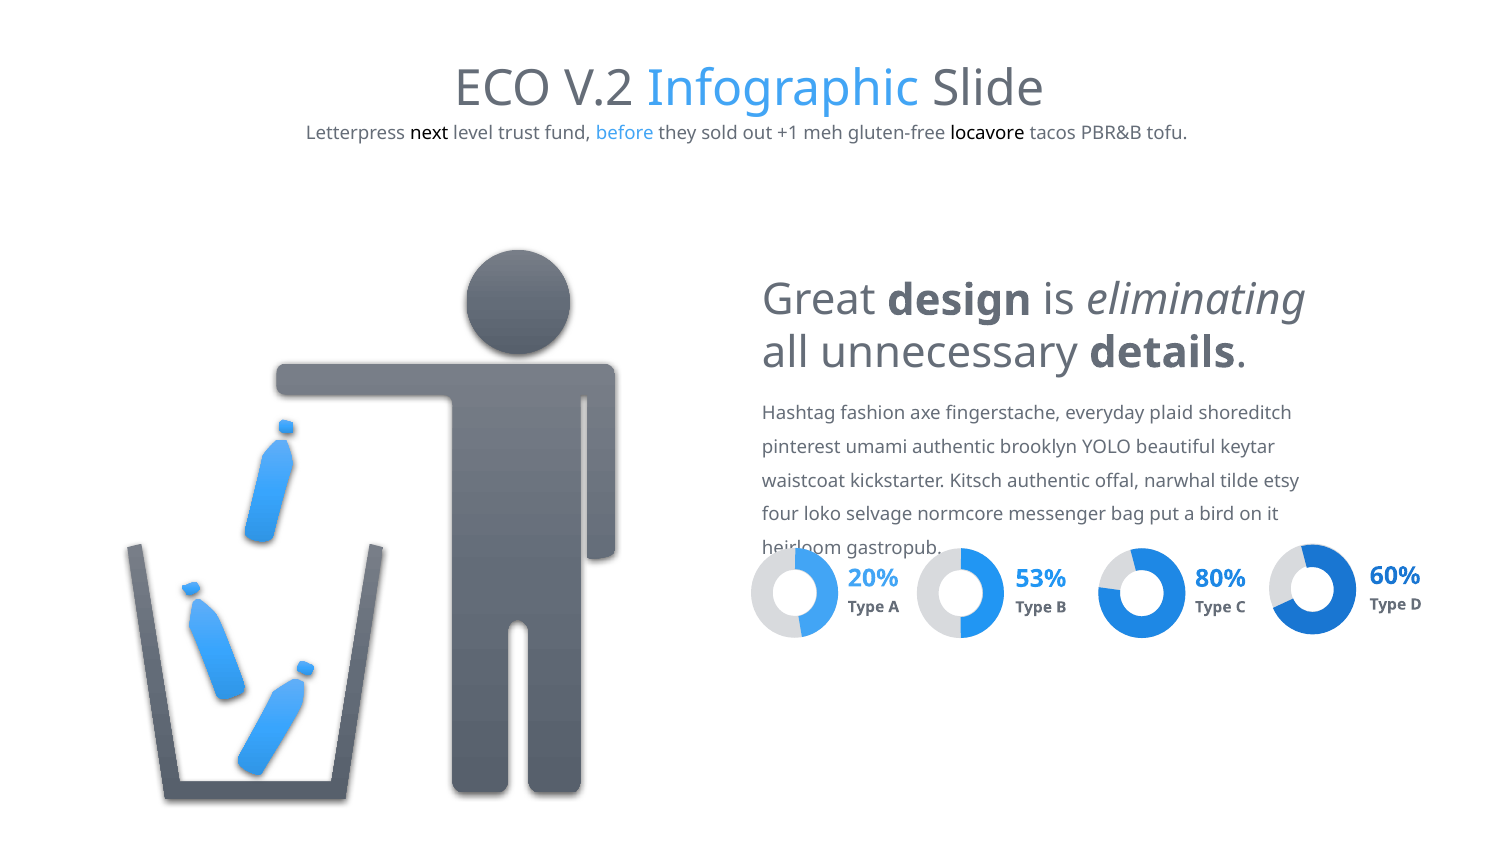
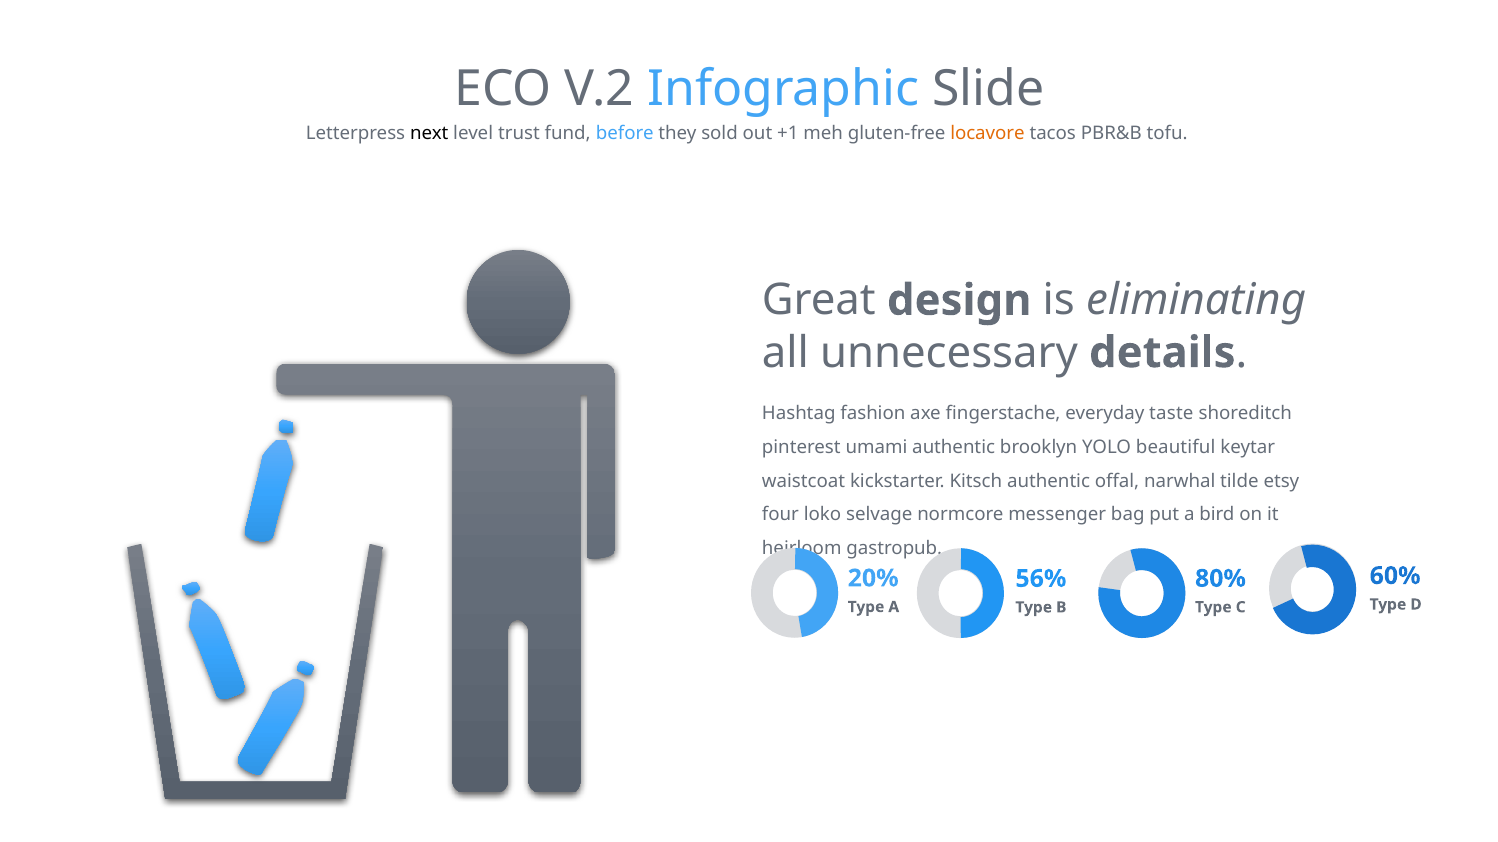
locavore colour: black -> orange (987, 133)
plaid: plaid -> taste (1171, 414)
53%: 53% -> 56% (1041, 579)
